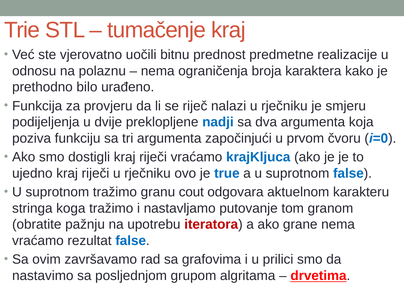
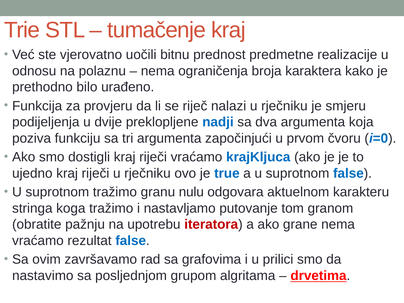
cout: cout -> nulu (191, 192)
